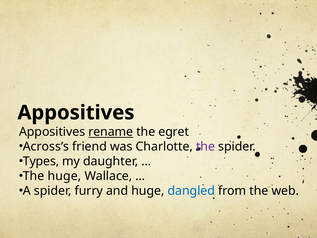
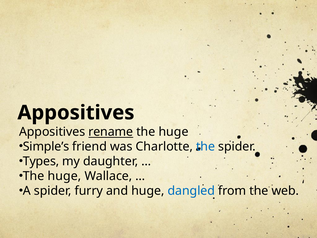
rename the egret: egret -> huge (174, 132)
Across’s: Across’s -> Simple’s (46, 146)
the colour: purple -> blue (206, 146)
